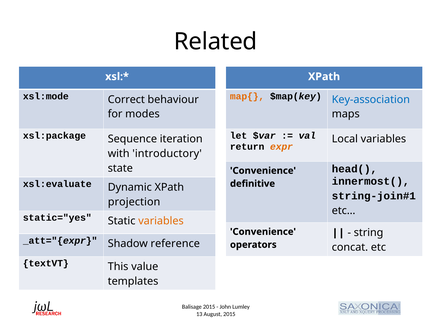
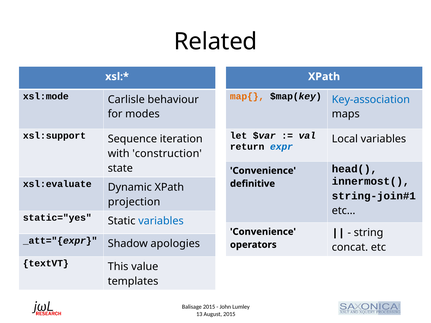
Correct: Correct -> Carlisle (126, 100)
xsl:package: xsl:package -> xsl:support (54, 136)
expr colour: orange -> blue (282, 147)
introductory: introductory -> construction (167, 154)
variables colour: orange -> blue (161, 221)
reference: reference -> apologies (175, 244)
